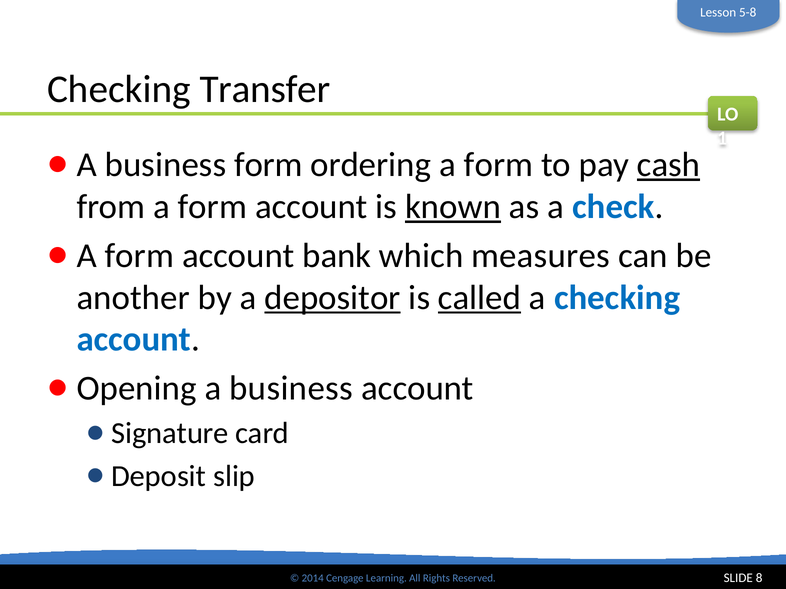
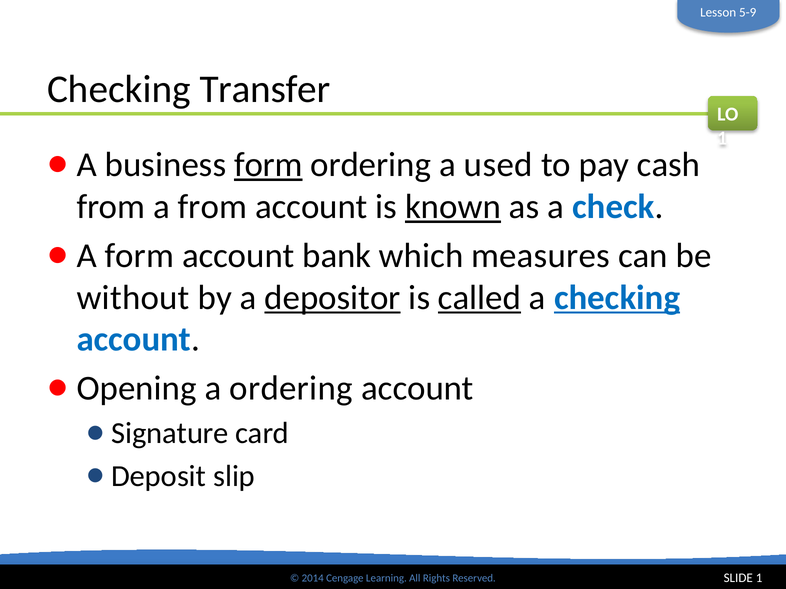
5-8: 5-8 -> 5-9 (748, 13)
form underline: none -> present (268, 165)
ordering a form: form -> used (498, 165)
cash underline: present -> none (669, 165)
from a form: form -> from (212, 207)
another: another -> without (133, 298)
checking underline: none -> present (617, 298)
a business: business -> ordering (291, 389)
SLIDE 8: 8 -> 1 (759, 578)
